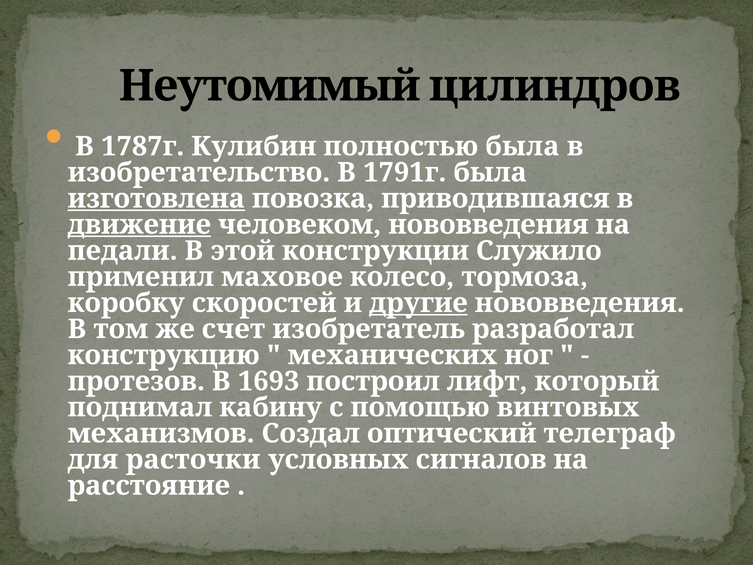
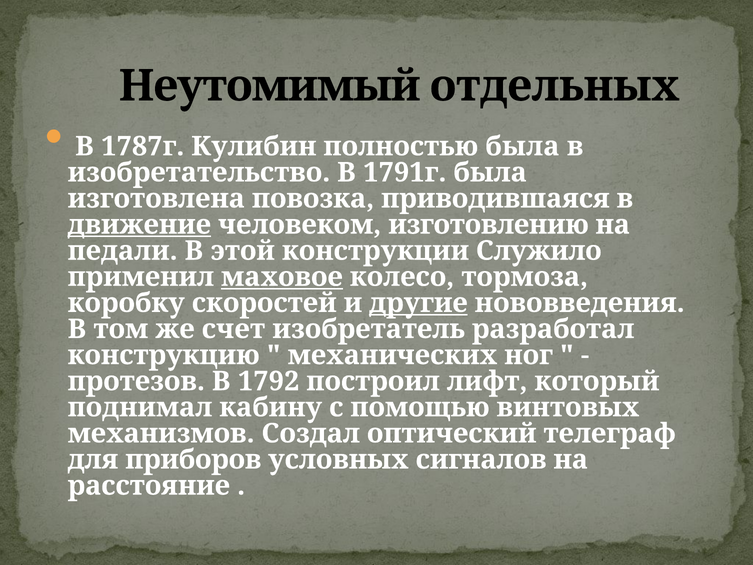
цилиндров: цилиндров -> отдельных (555, 86)
изготовлена underline: present -> none (156, 198)
человеком нововведения: нововведения -> изготовлению (489, 225)
маховое underline: none -> present (282, 277)
1693: 1693 -> 1792 (269, 381)
расточки: расточки -> приборов (193, 459)
